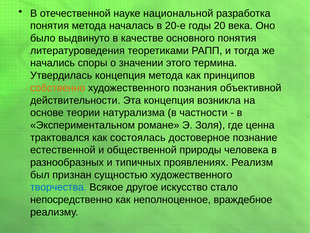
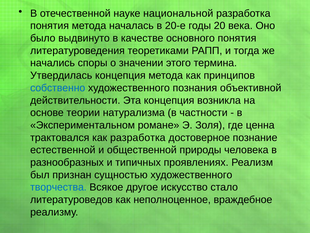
собственно colour: orange -> blue (58, 88)
как состоялась: состоялась -> разработка (138, 137)
непосредственно: непосредственно -> литературоведов (71, 199)
